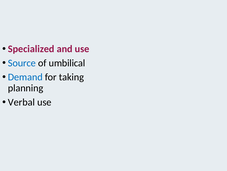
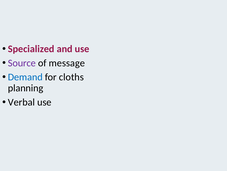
Source colour: blue -> purple (22, 63)
umbilical: umbilical -> message (67, 63)
taking: taking -> cloths (71, 77)
